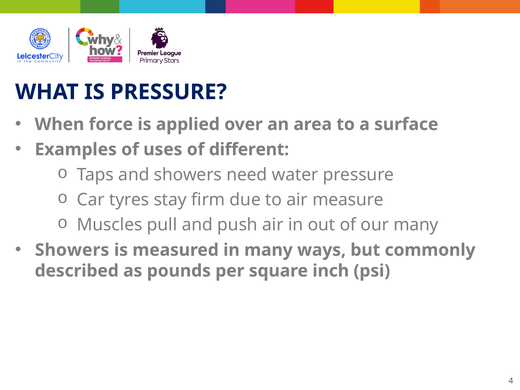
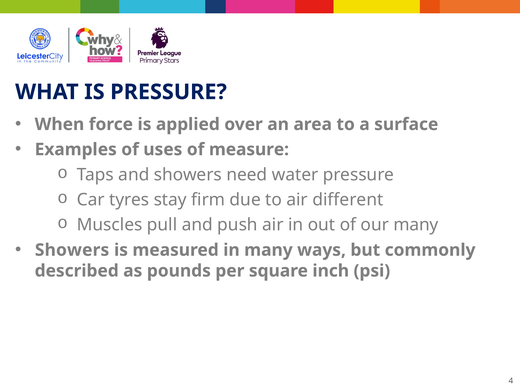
different: different -> measure (249, 149)
measure: measure -> different (348, 200)
